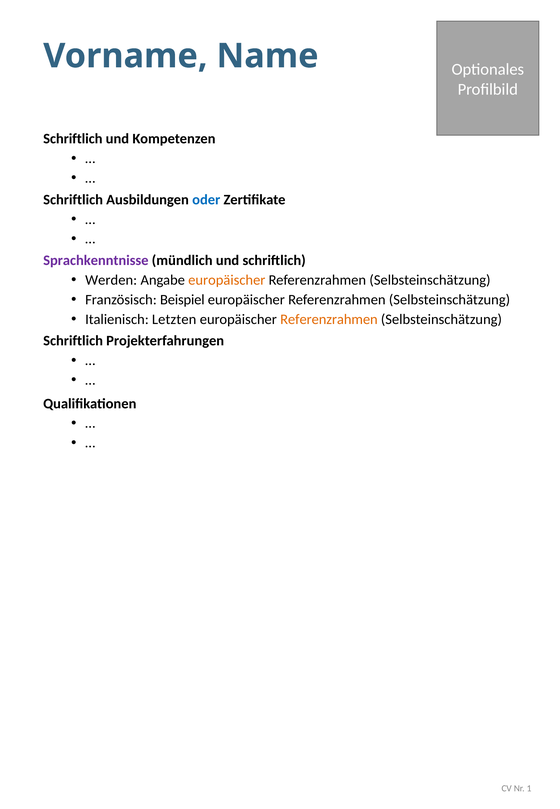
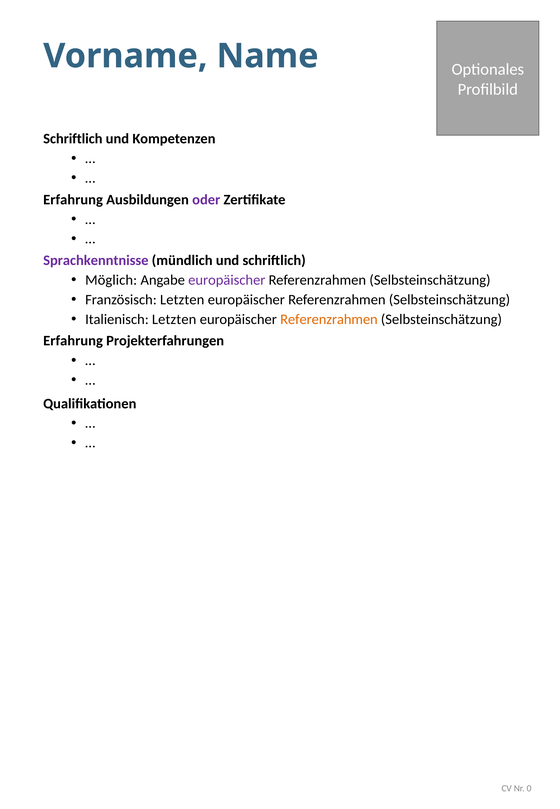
Schriftlich: Schriftlich -> Erfahrung (73, 200)
oder colour: blue -> purple (206, 200)
Werden: Werden -> Möglich (111, 280)
europäischer colour: orange -> purple (227, 280)
Französisch Beispiel: Beispiel -> Letzten (182, 300)
Schriftlich: Schriftlich -> Erfahrung (73, 341)
1: 1 -> 0 (529, 788)
